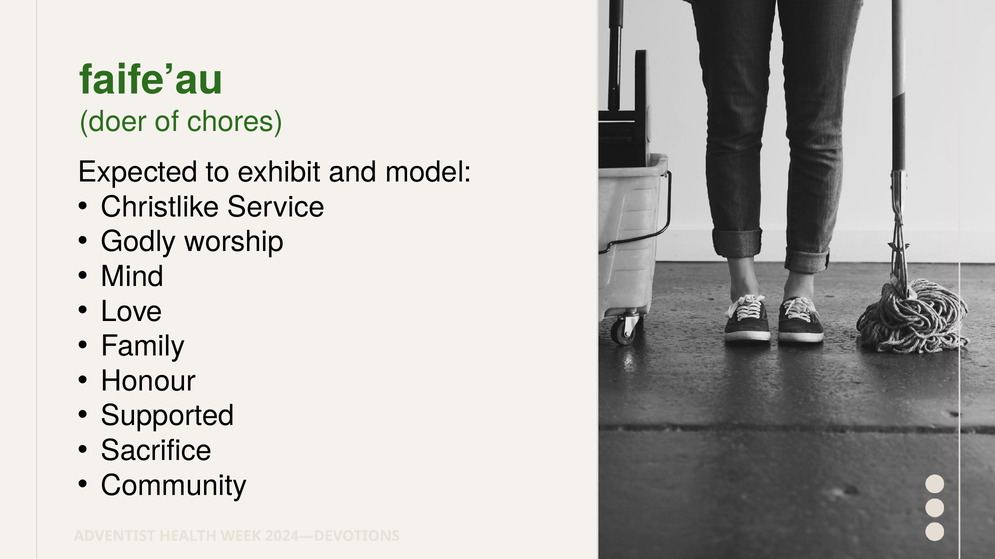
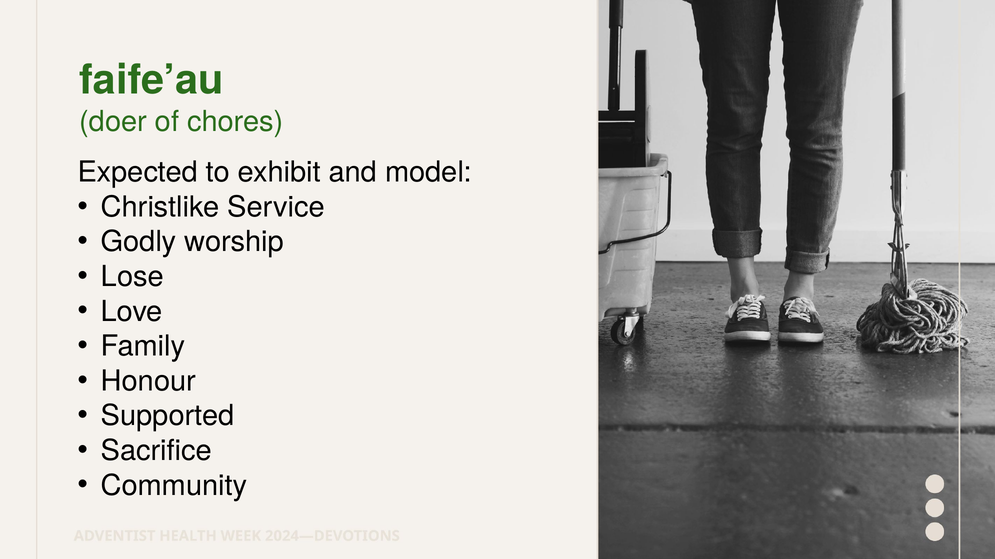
Mind: Mind -> Lose (132, 277)
